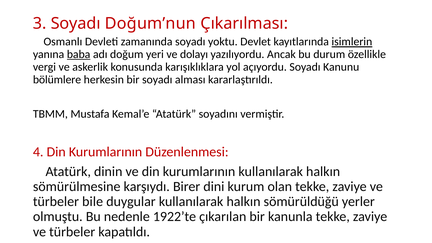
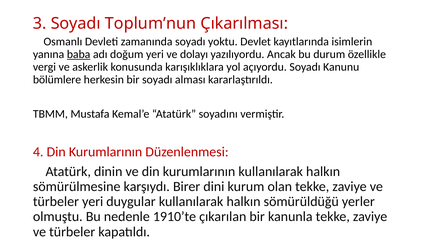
Doğum’nun: Doğum’nun -> Toplum’nun (151, 23)
isimlerin underline: present -> none (352, 42)
türbeler bile: bile -> yeri (93, 202)
1922’te: 1922’te -> 1910’te (175, 217)
